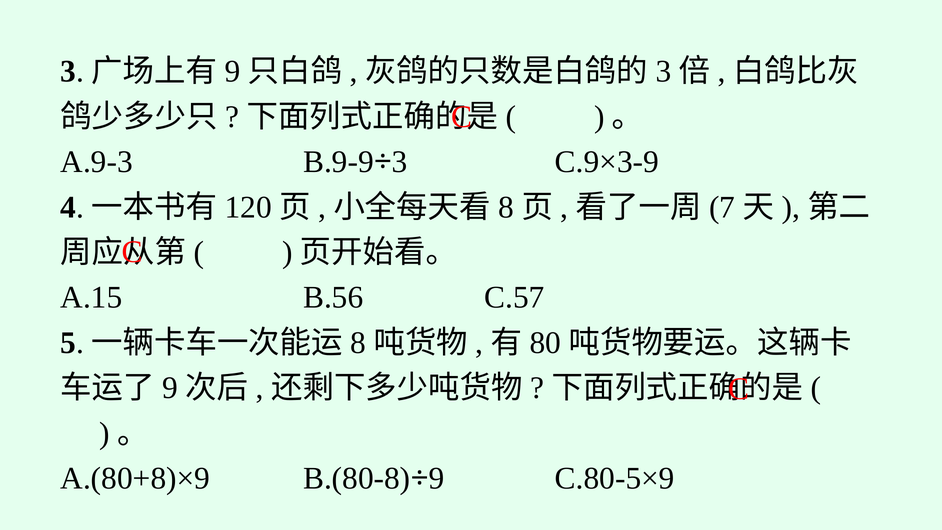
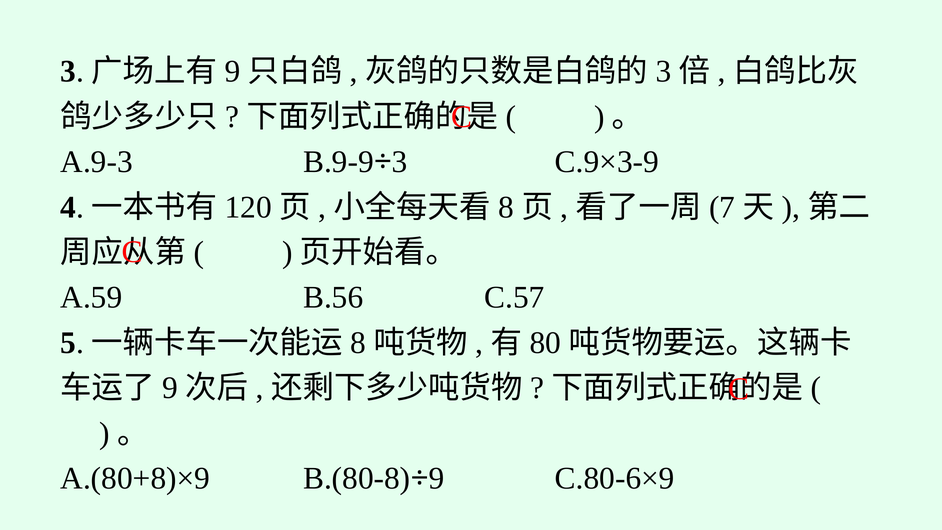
A.15: A.15 -> A.59 (91, 298)
C.80-5×9: C.80-5×9 -> C.80-6×9 (615, 478)
